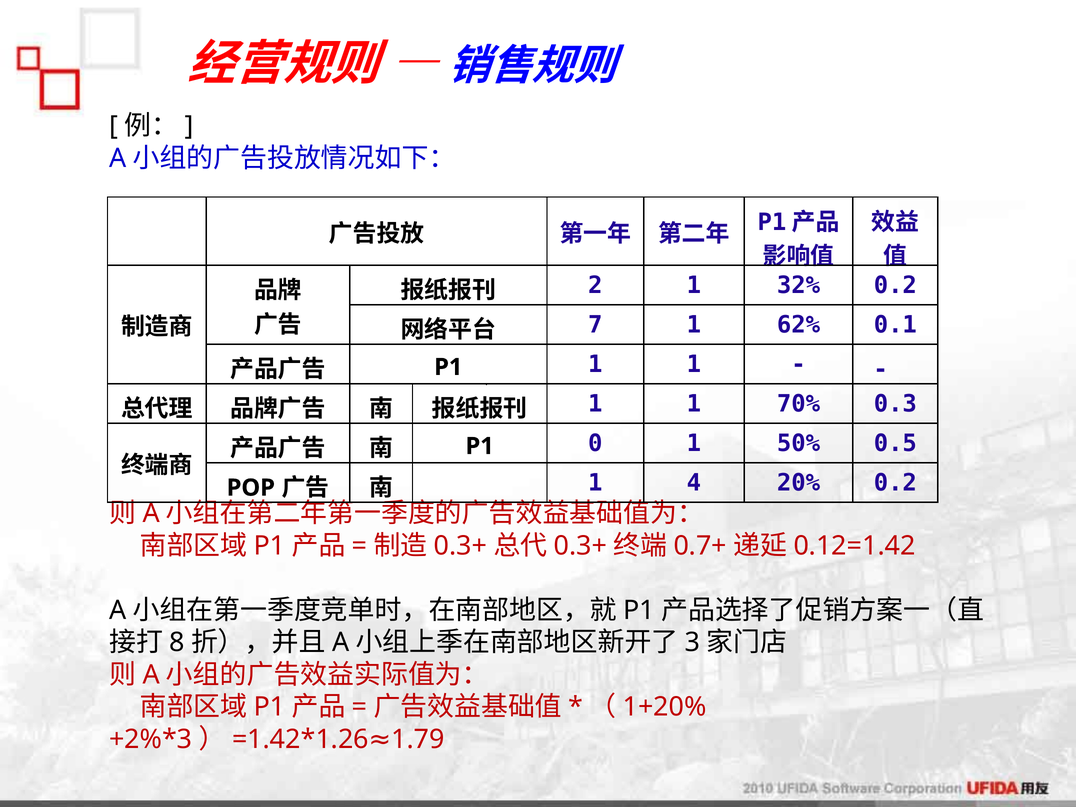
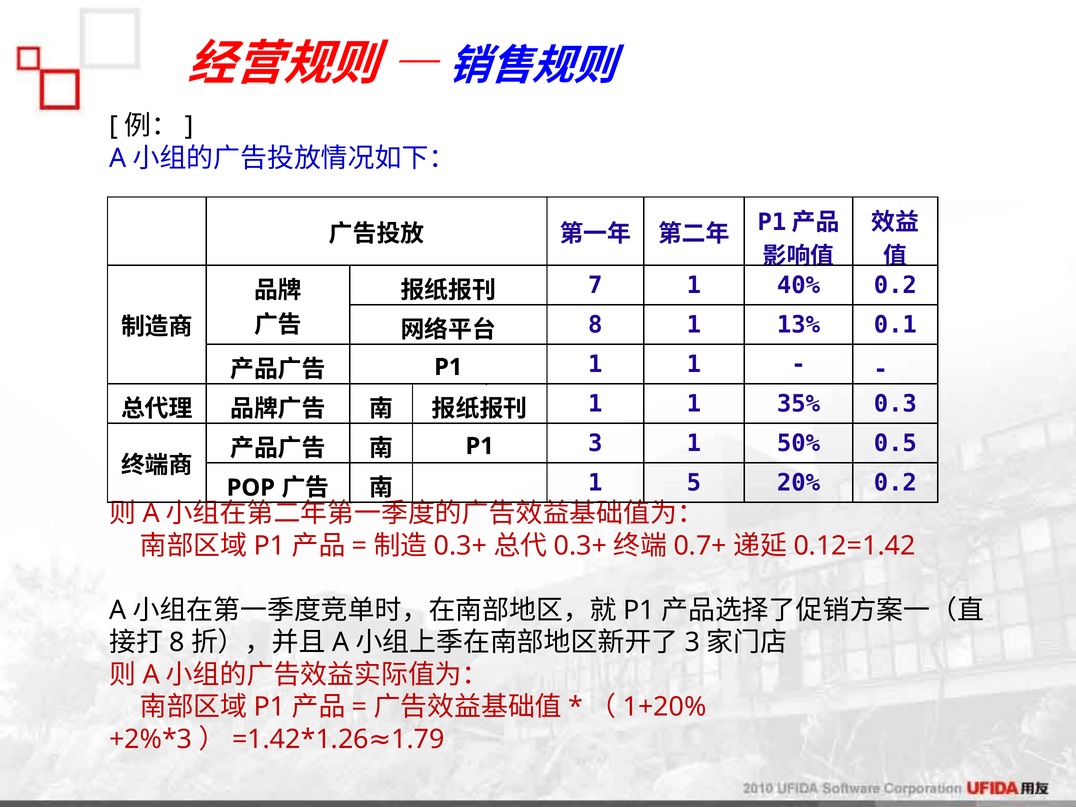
2: 2 -> 7 (595, 285)
32%: 32% -> 40% (799, 285)
7: 7 -> 8 (595, 325)
62%: 62% -> 13% (799, 325)
70%: 70% -> 35% (799, 404)
0: 0 -> 3 (595, 443)
4: 4 -> 5 (694, 483)
